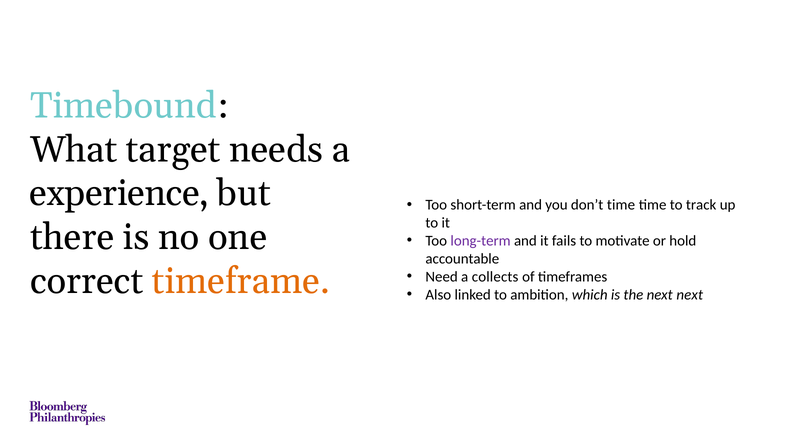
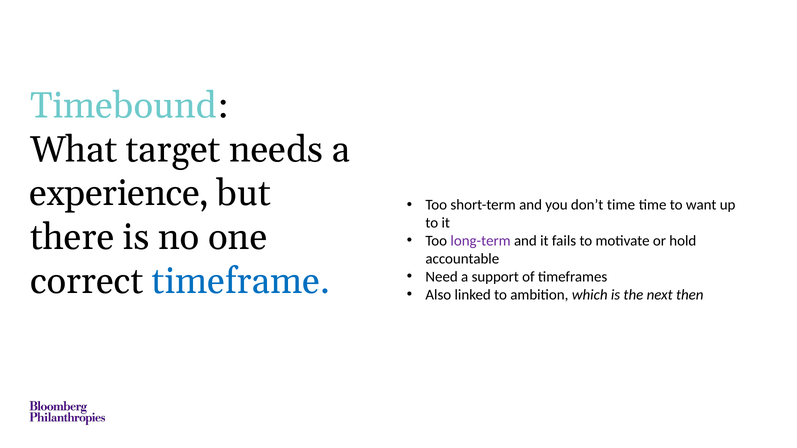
track: track -> want (701, 205)
collects: collects -> support (495, 277)
timeframe colour: orange -> blue (241, 281)
next next: next -> then (690, 295)
